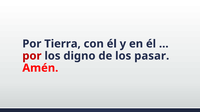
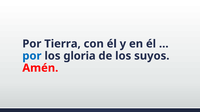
por colour: red -> blue (32, 56)
digno: digno -> gloria (80, 56)
pasar: pasar -> suyos (152, 56)
